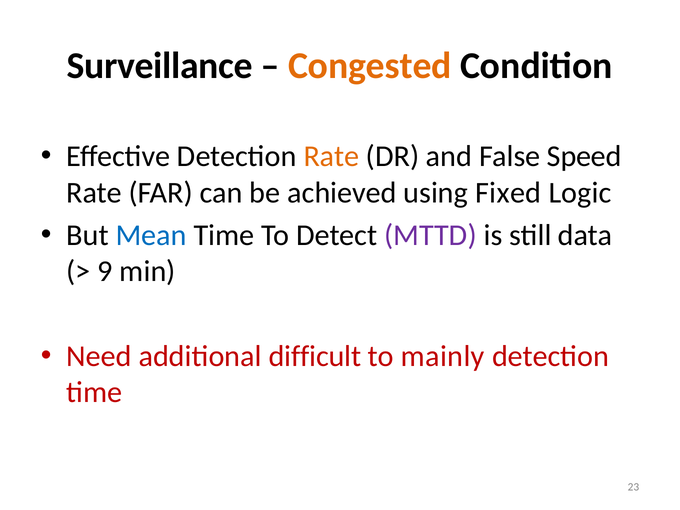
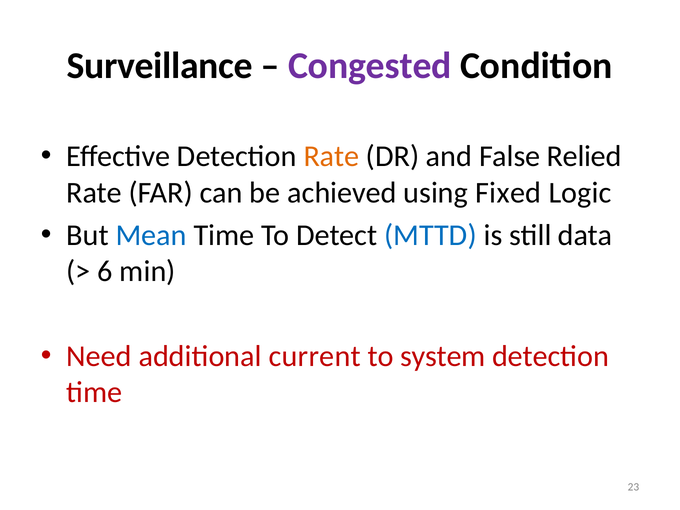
Congested colour: orange -> purple (370, 66)
Speed: Speed -> Relied (584, 156)
MTTD colour: purple -> blue (430, 235)
9: 9 -> 6 (105, 271)
difficult: difficult -> current (315, 356)
mainly: mainly -> system (443, 356)
